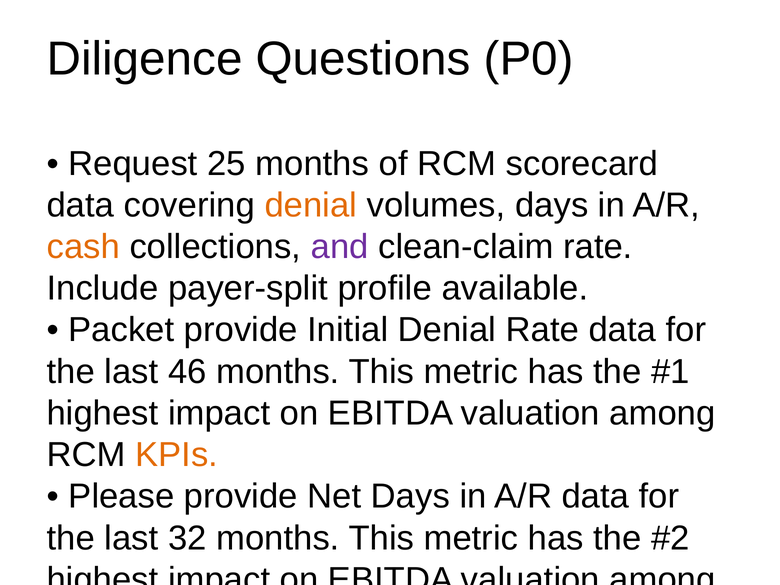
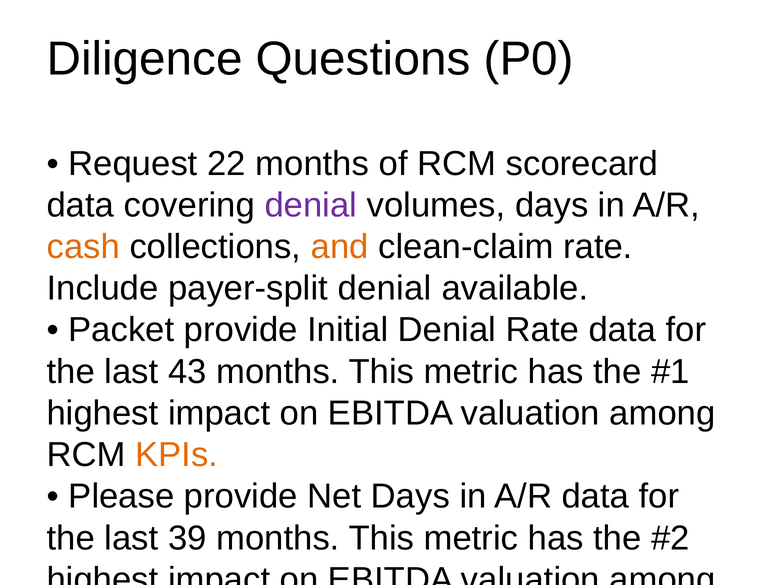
25: 25 -> 22 (226, 164)
denial colour: orange -> purple (311, 205)
and colour: purple -> orange (340, 247)
payer-split profile: profile -> denial (385, 288)
46: 46 -> 43 (187, 372)
32: 32 -> 39 (187, 538)
